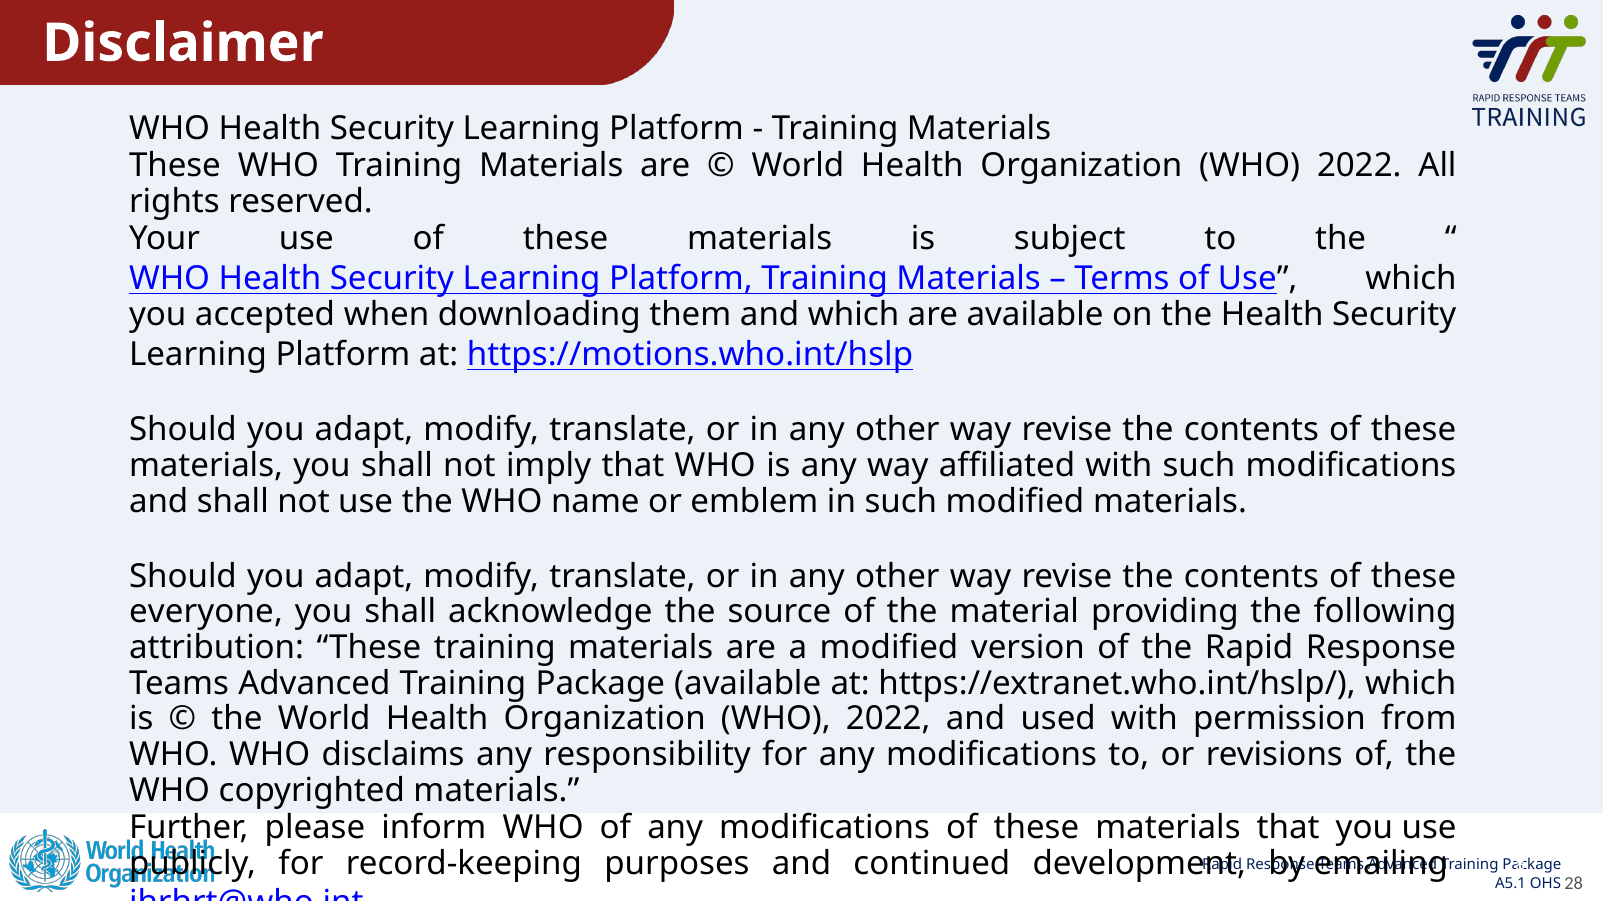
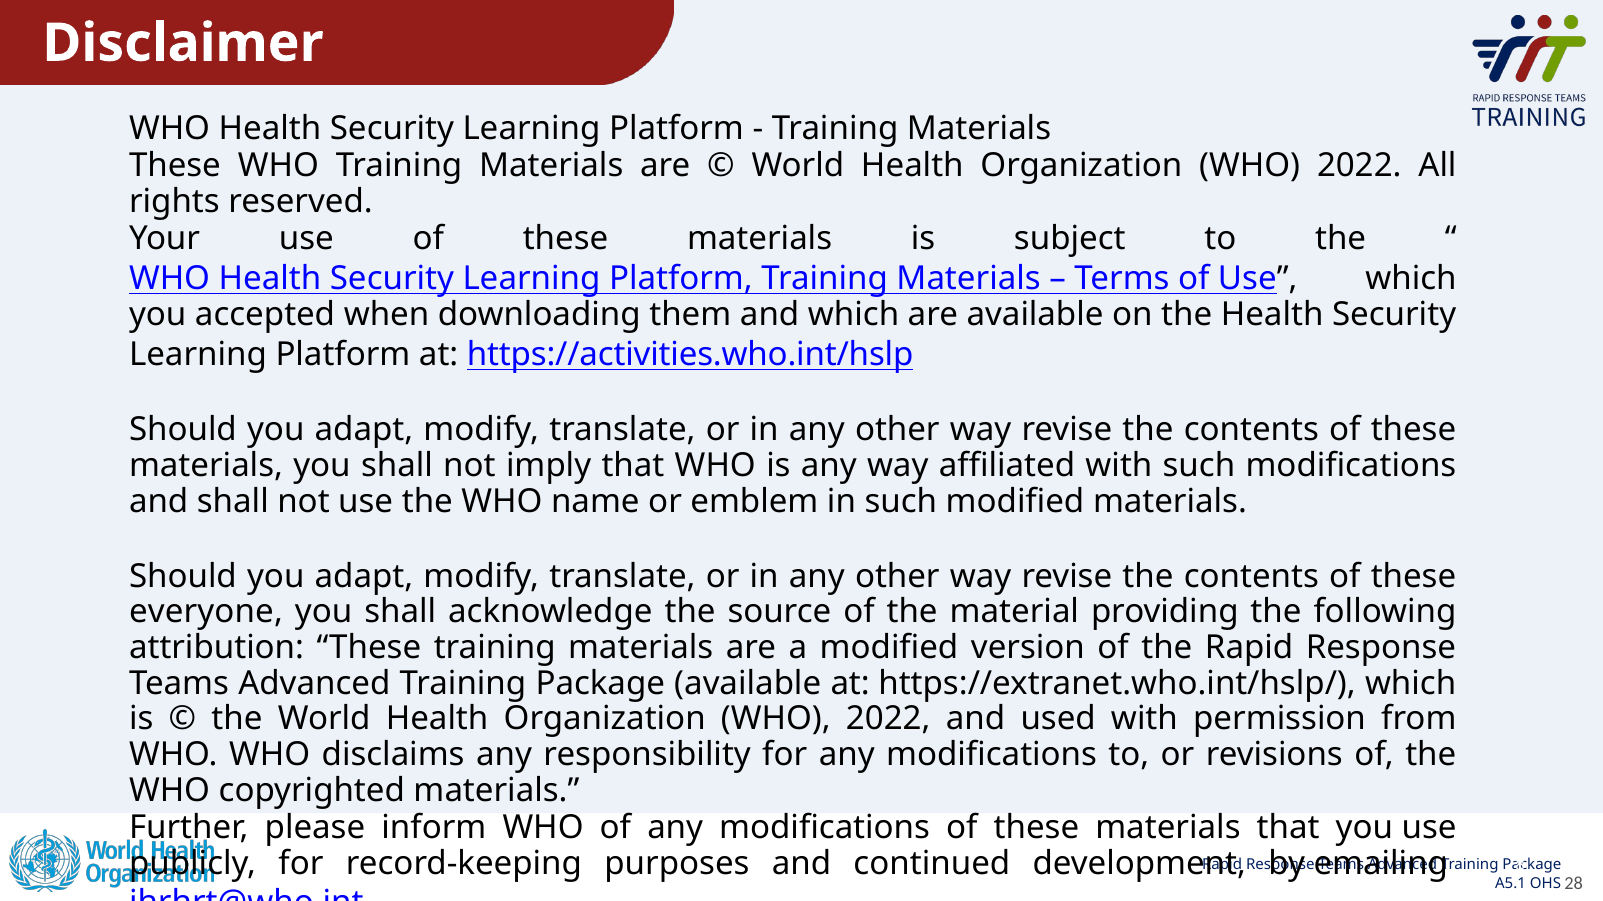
https://motions.who.int/hslp: https://motions.who.int/hslp -> https://activities.who.int/hslp (690, 355)
